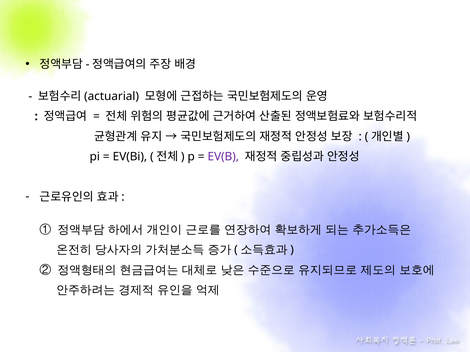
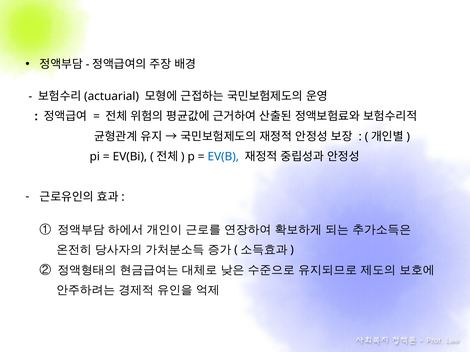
EV(B colour: purple -> blue (223, 157)
